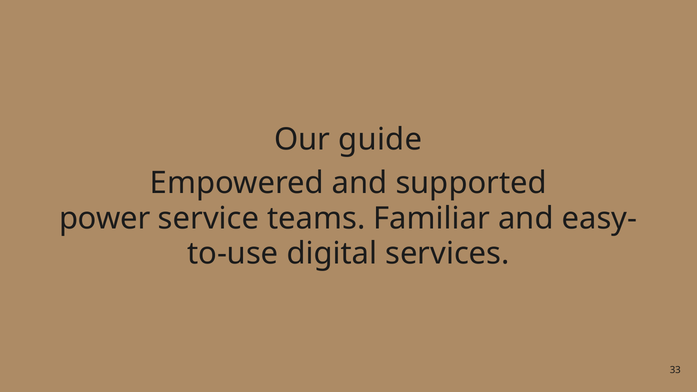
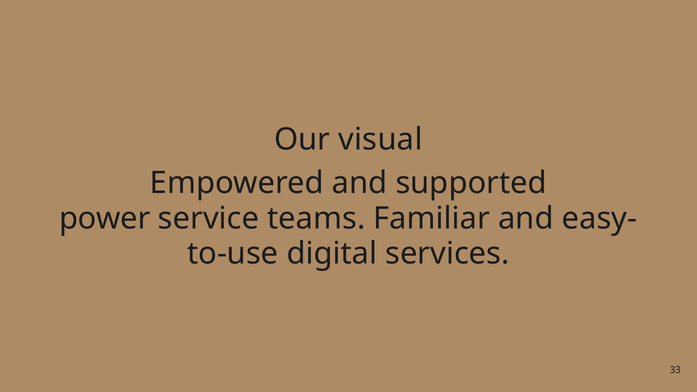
guide: guide -> visual (380, 140)
